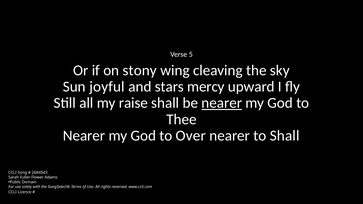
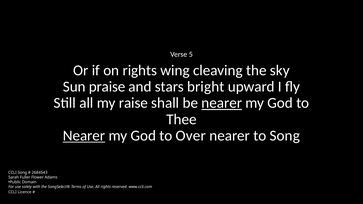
on stony: stony -> rights (140, 70)
joyful: joyful -> praise (107, 87)
mercy: mercy -> bright (206, 87)
Nearer underline: none -> present (84, 136)
to Shall: Shall -> Song (285, 136)
